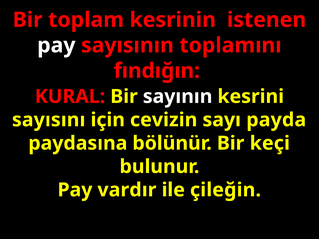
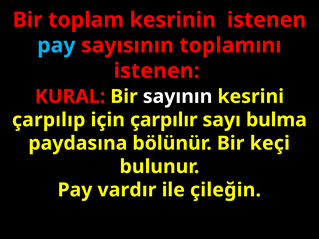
pay colour: white -> light blue (56, 45)
fındığın: fındığın -> istenen (157, 71)
sayısını: sayısını -> çarpılıp (49, 120)
cevizin: cevizin -> çarpılır (164, 120)
payda: payda -> bulma (276, 120)
